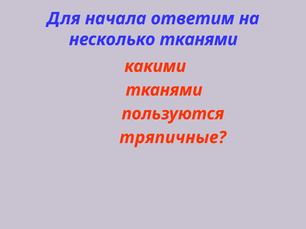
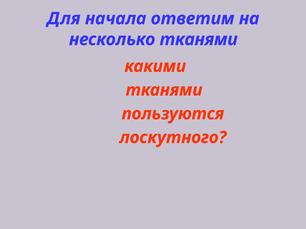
тряпичные: тряпичные -> лоскутного (173, 138)
